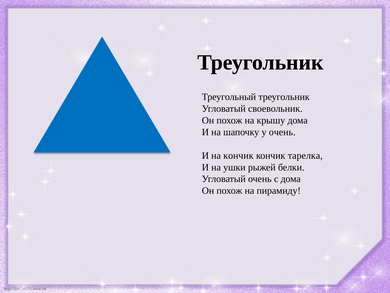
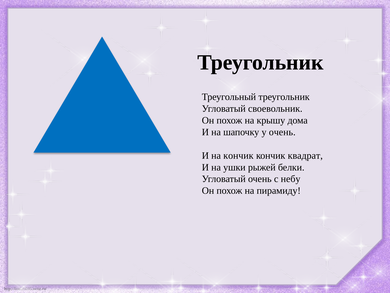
тарелка: тарелка -> квадрат (305, 155)
с дома: дома -> небу (291, 179)
